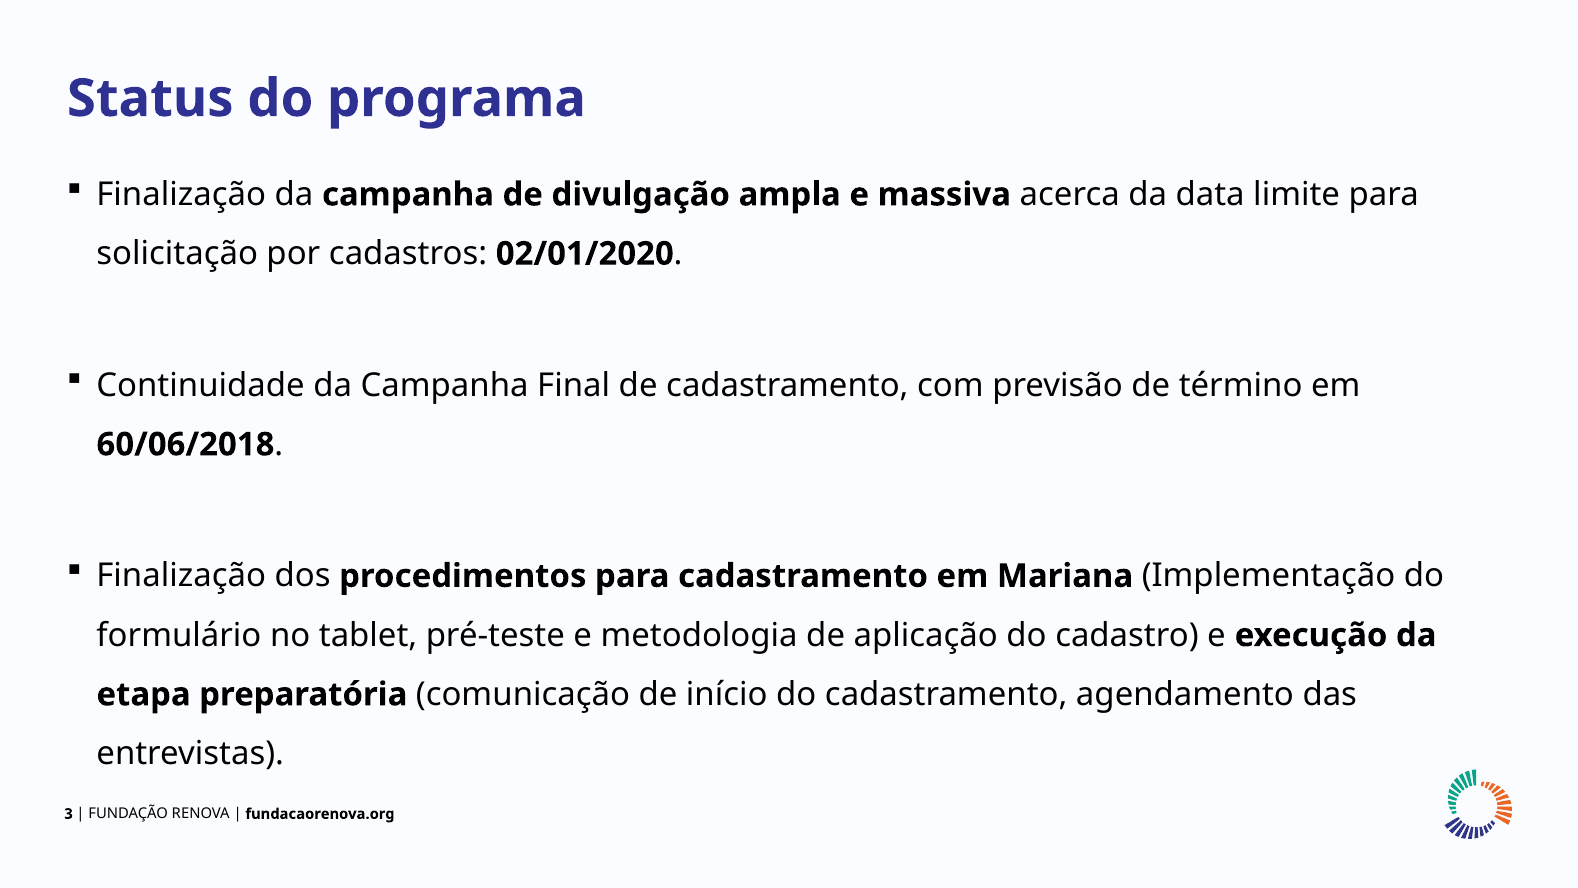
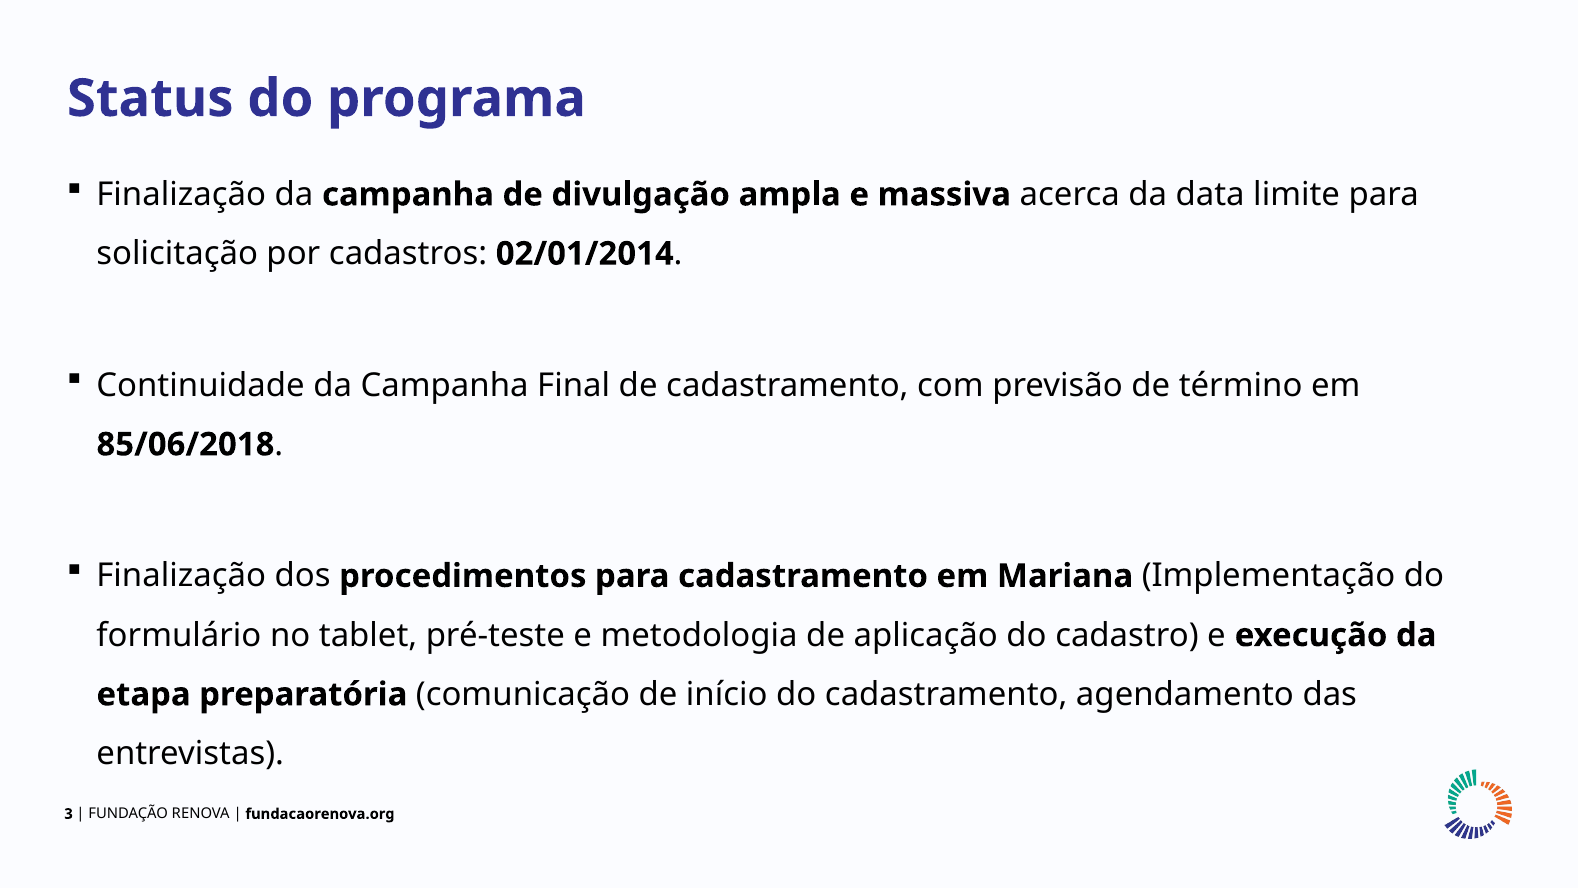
02/01/2020: 02/01/2020 -> 02/01/2014 (585, 254)
60/06/2018: 60/06/2018 -> 85/06/2018 (185, 444)
